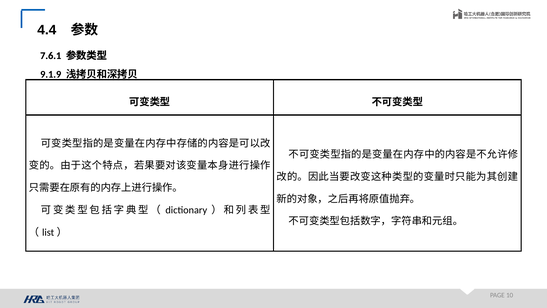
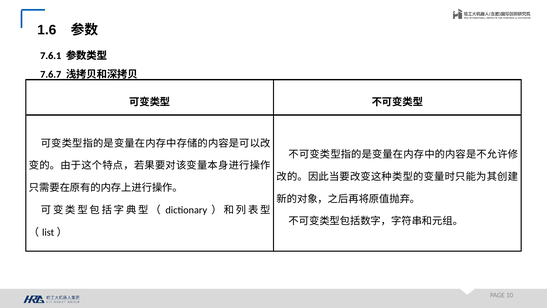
4.4: 4.4 -> 1.6 (47, 30)
9.1.9: 9.1.9 -> 7.6.7 (51, 74)
